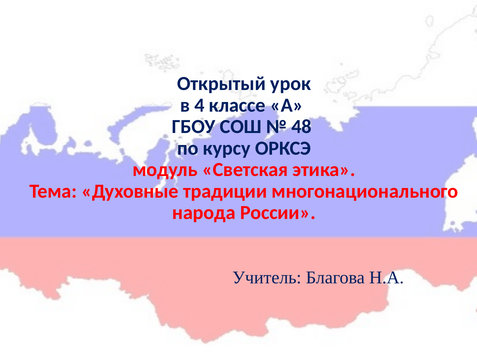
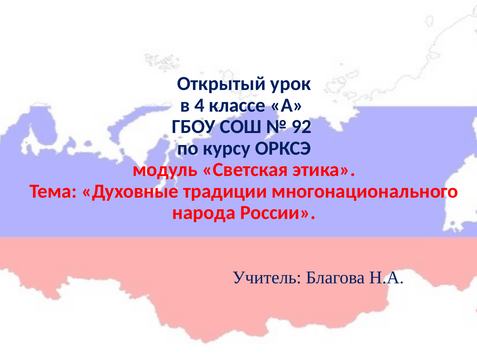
48: 48 -> 92 (302, 127)
